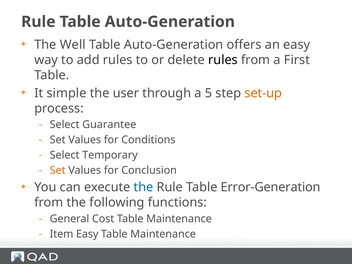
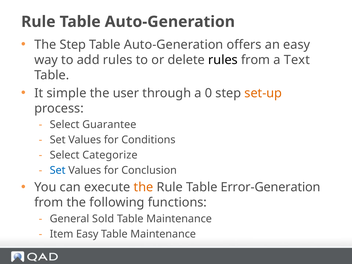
The Well: Well -> Step (73, 45)
First: First -> Text (297, 60)
5: 5 -> 0 (209, 93)
Temporary: Temporary -> Categorize (110, 155)
Set colour: orange -> blue (58, 170)
the colour: blue -> orange (144, 187)
Cost: Cost -> Sold (103, 219)
